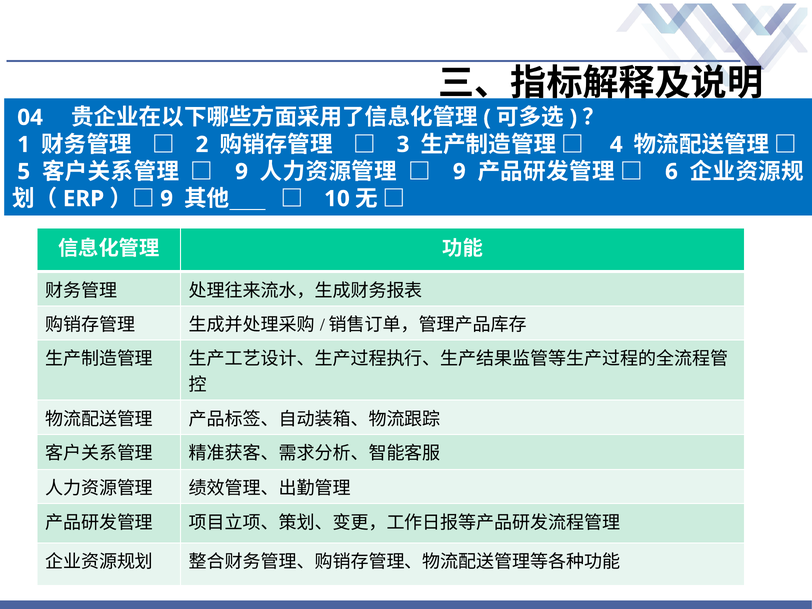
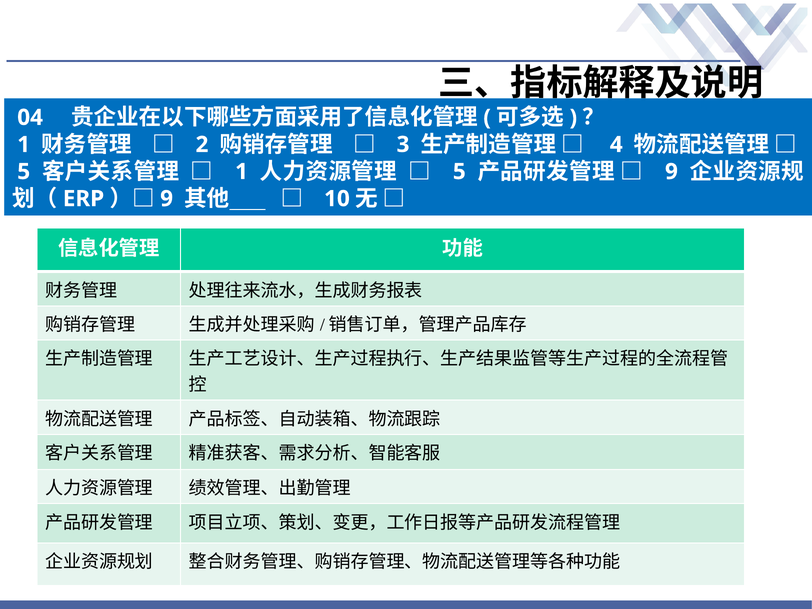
9: 9 -> 1 (242, 172)
9: 9 -> 5 (459, 172)
6: 6 -> 9 (671, 172)
